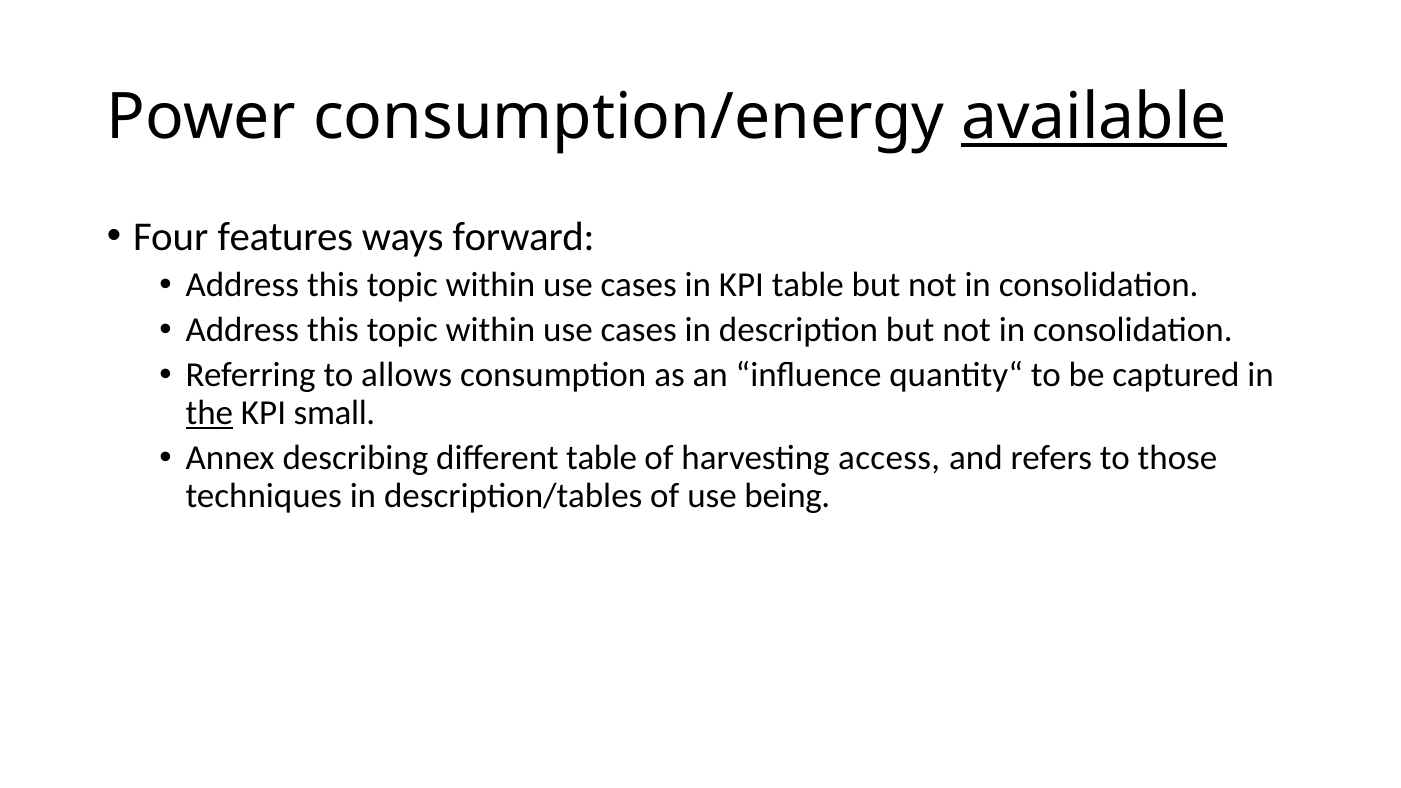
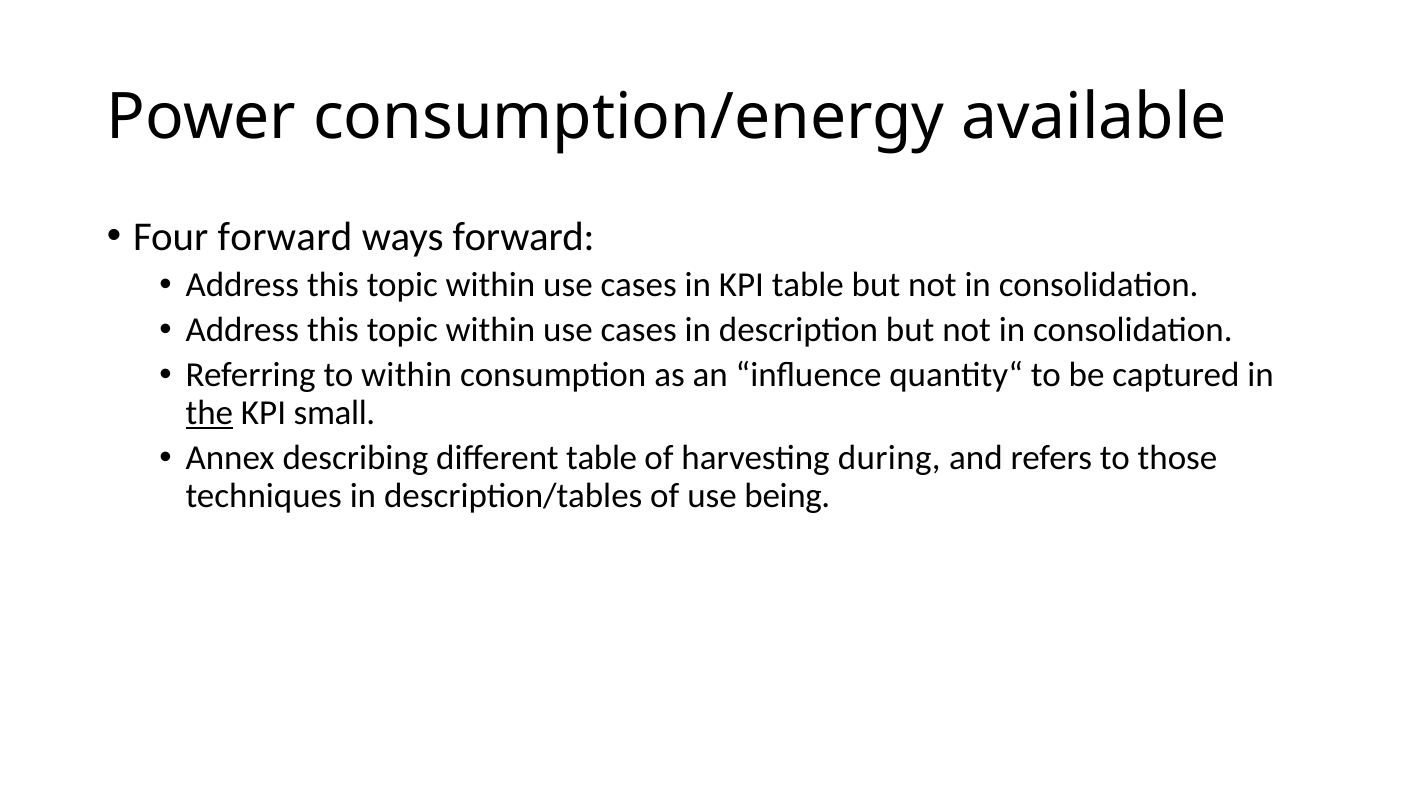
available underline: present -> none (1094, 118)
Four features: features -> forward (285, 237)
to allows: allows -> within (407, 375)
access: access -> during (889, 458)
